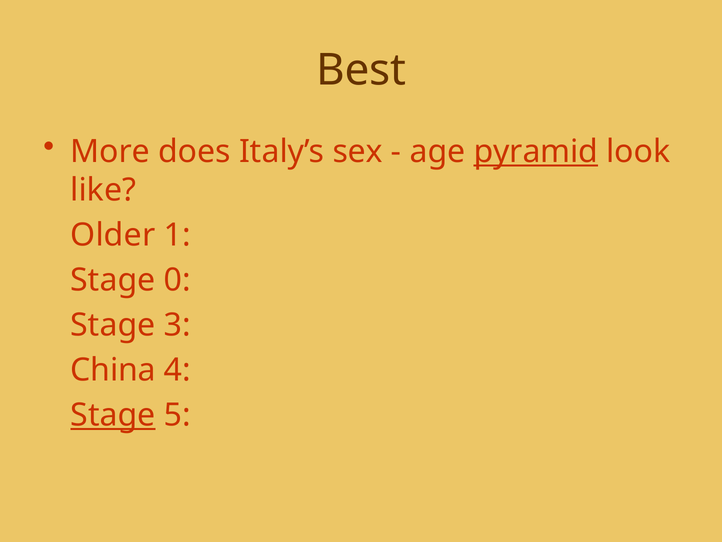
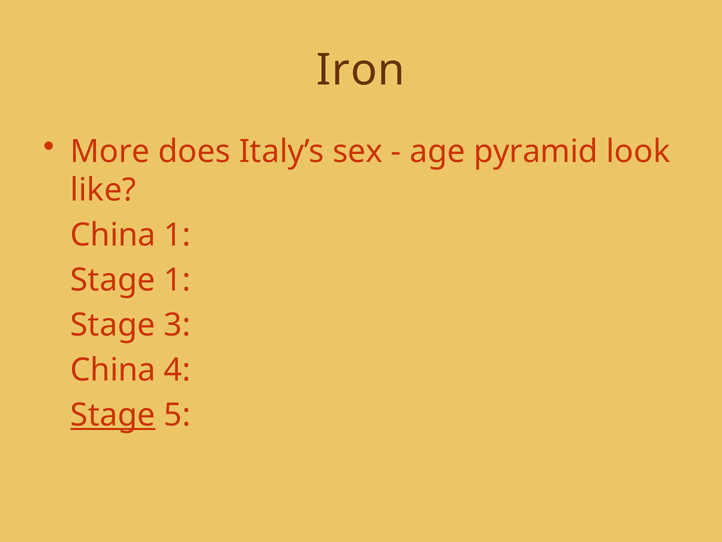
Best: Best -> Iron (361, 70)
pyramid underline: present -> none (536, 151)
Older: Older -> China (113, 235)
Stage 0: 0 -> 1 (177, 280)
